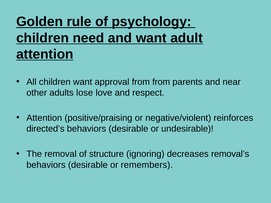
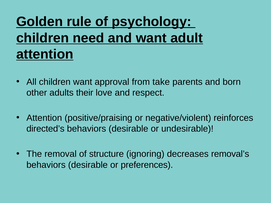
from from: from -> take (161, 82)
near: near -> born (232, 82)
lose: lose -> their (85, 93)
remembers: remembers -> preferences (147, 165)
